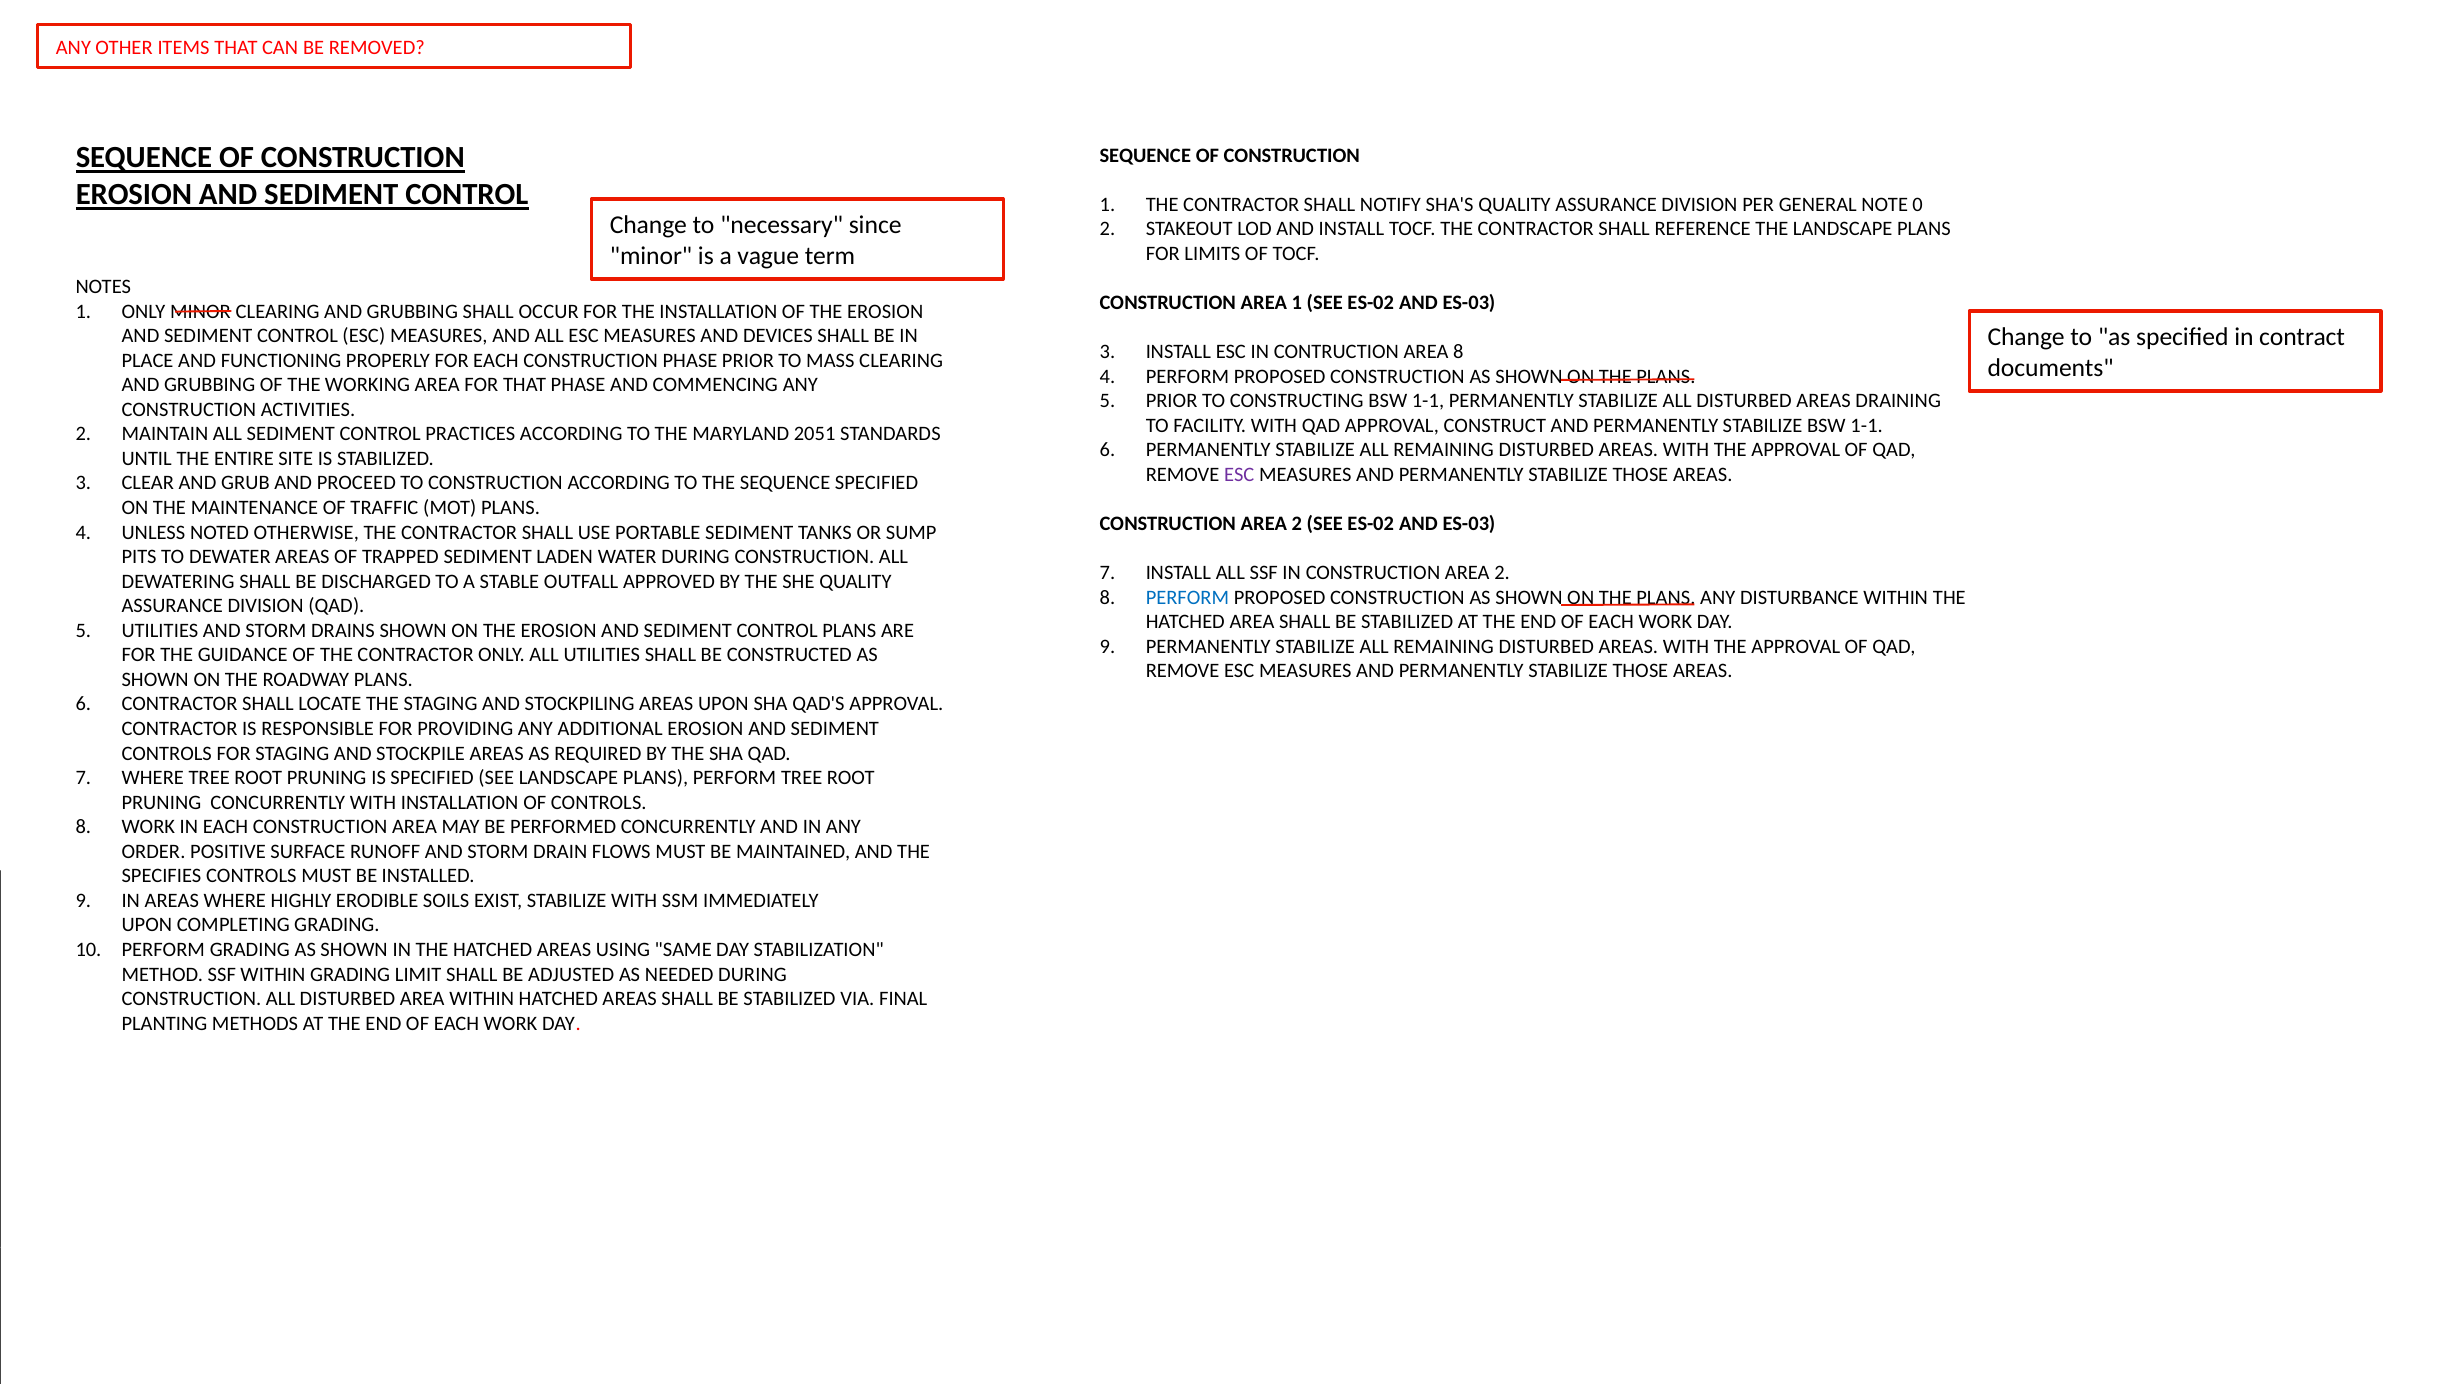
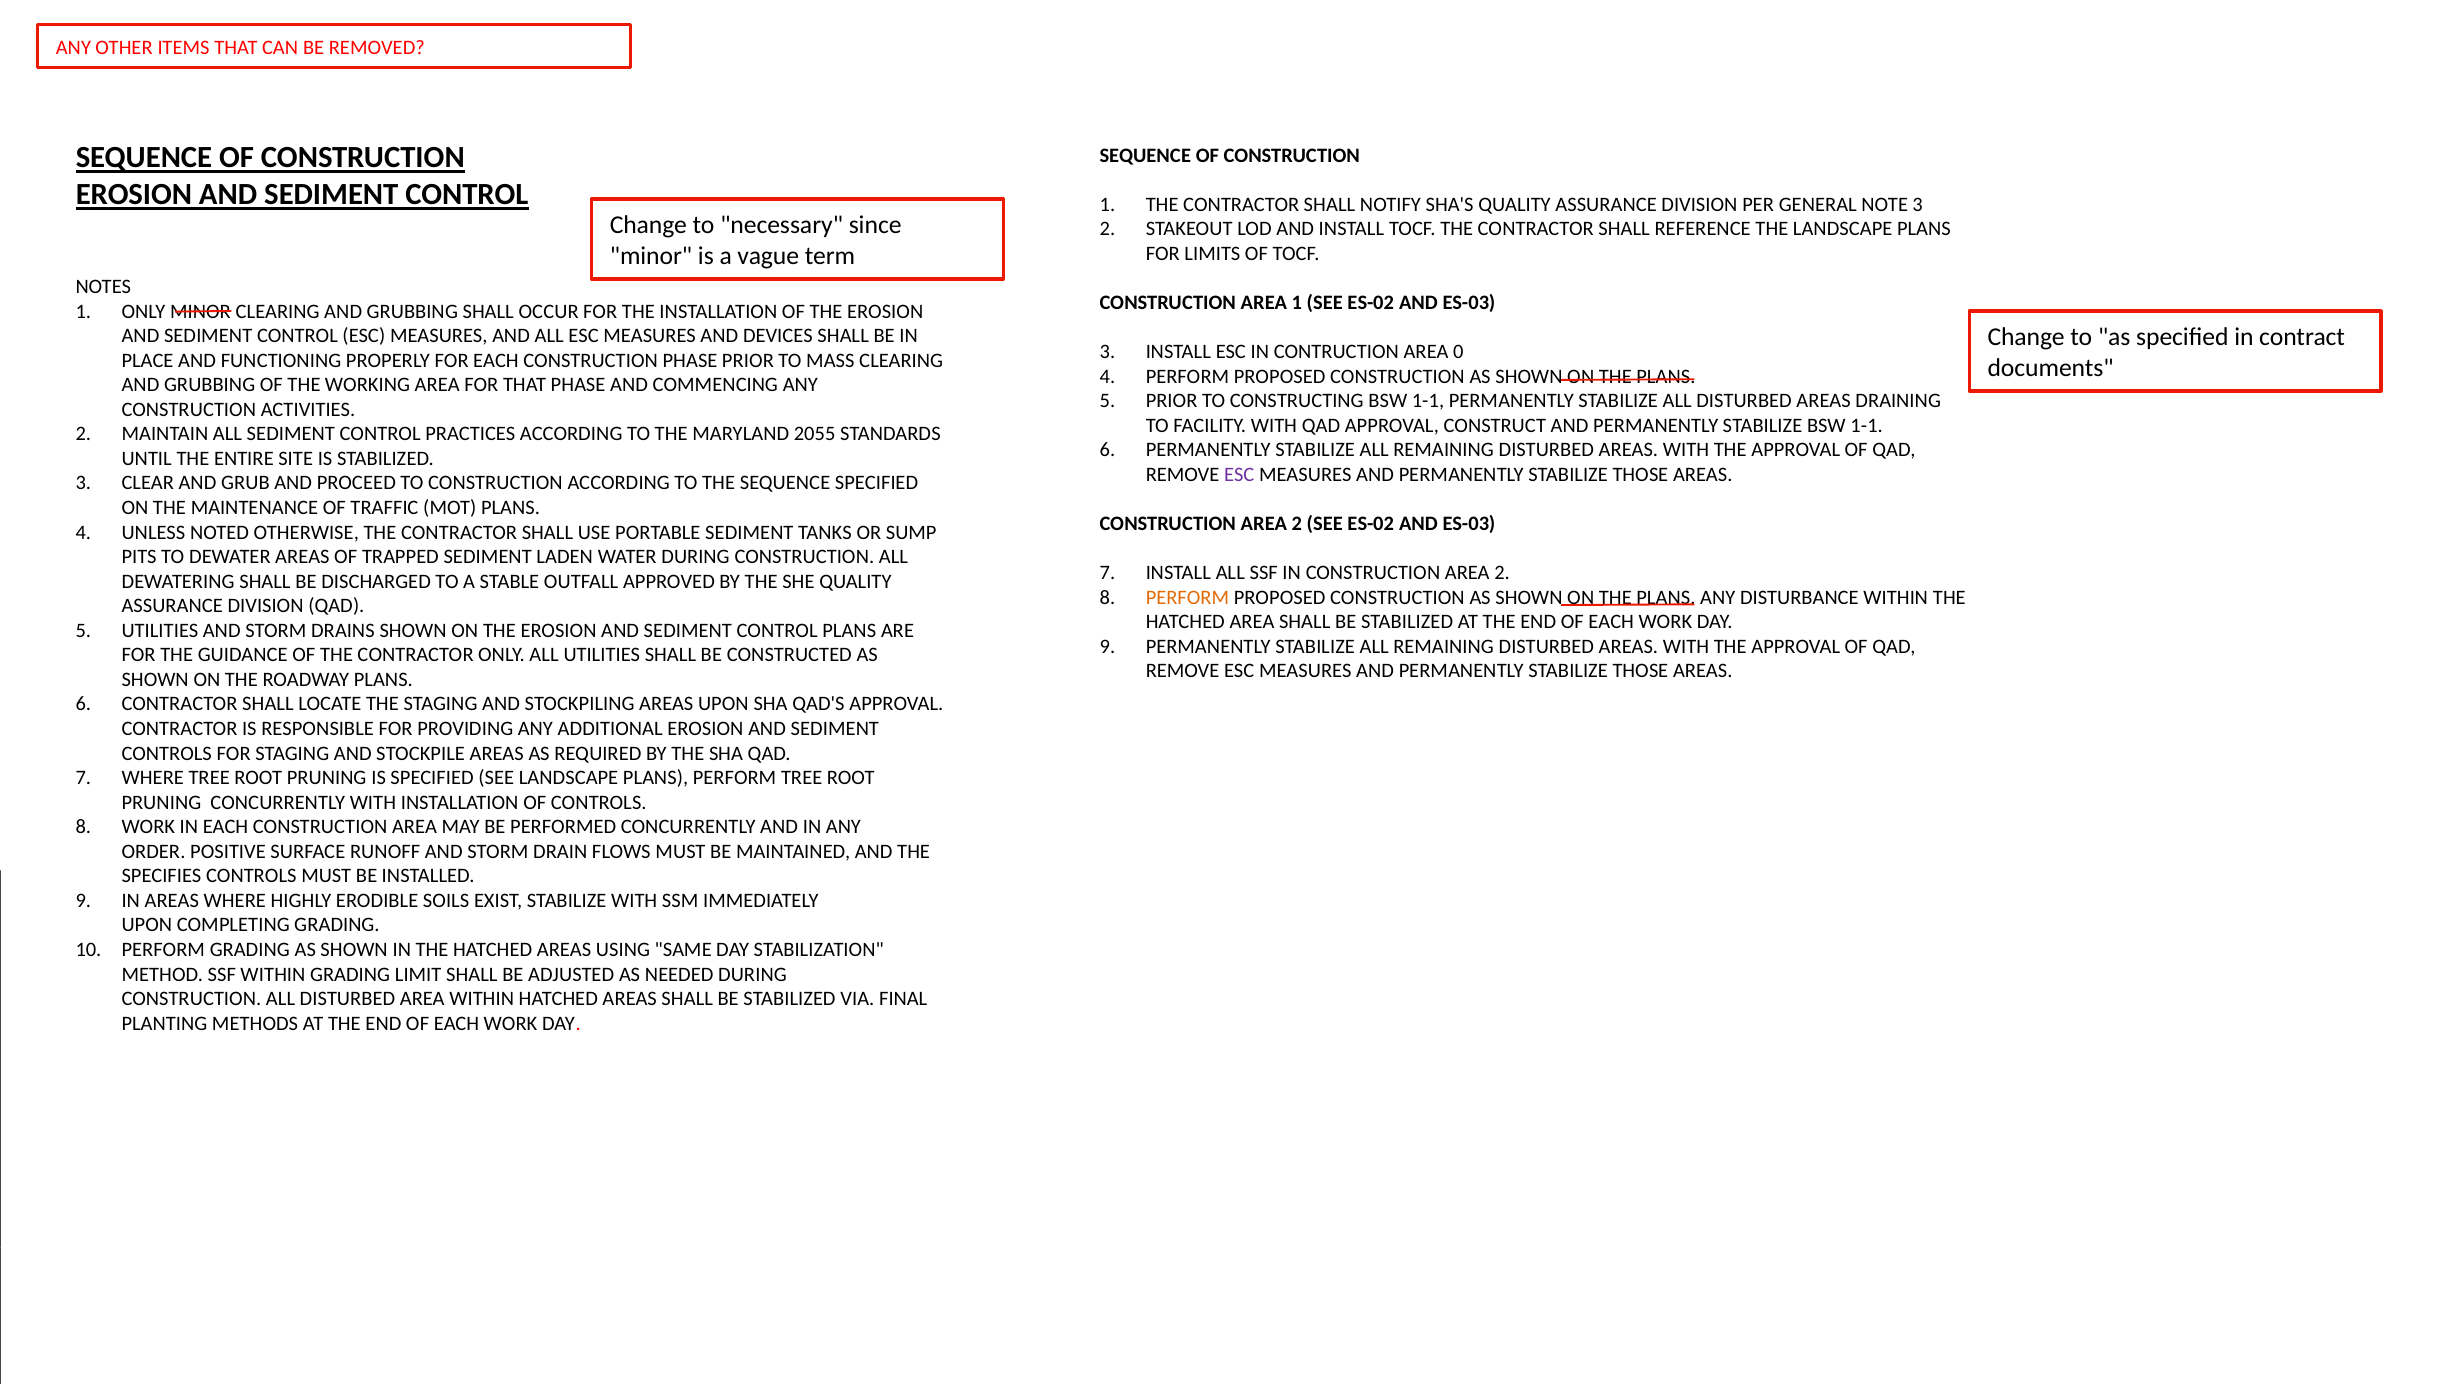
NOTE 0: 0 -> 3 (1918, 205)
AREA 8: 8 -> 0 (1458, 352)
2051: 2051 -> 2055 (815, 434)
PERFORM colour: blue -> orange (1187, 598)
